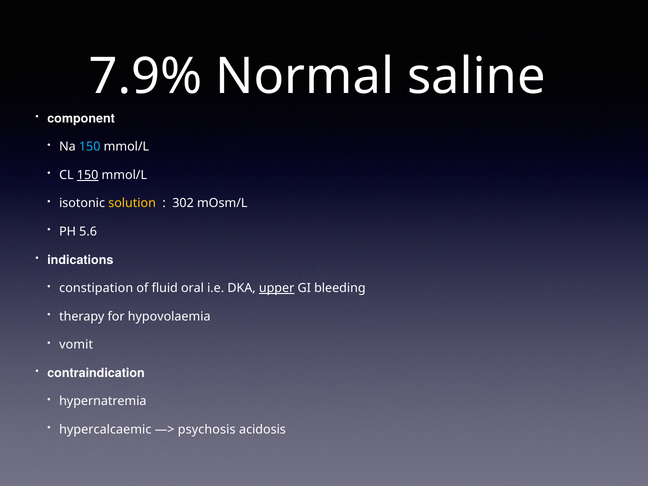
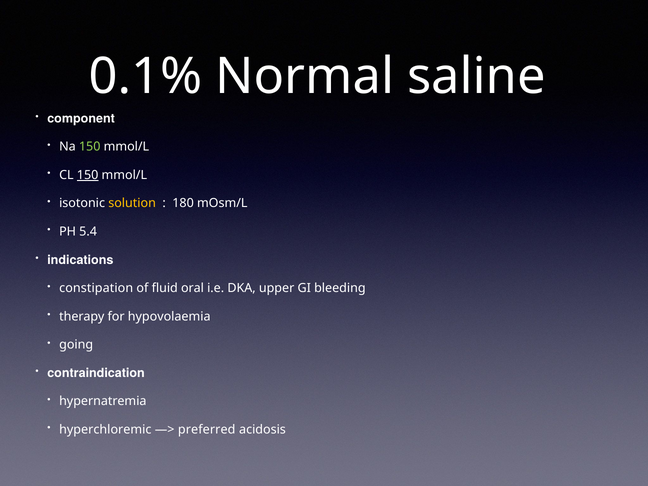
7.9%: 7.9% -> 0.1% (145, 77)
150 colour: light blue -> light green (90, 147)
302: 302 -> 180 (183, 203)
5.6: 5.6 -> 5.4 (88, 232)
upper underline: present -> none (277, 288)
vomit: vomit -> going (76, 345)
hypercalcaemic: hypercalcaemic -> hyperchloremic (105, 430)
psychosis: psychosis -> preferred (207, 430)
